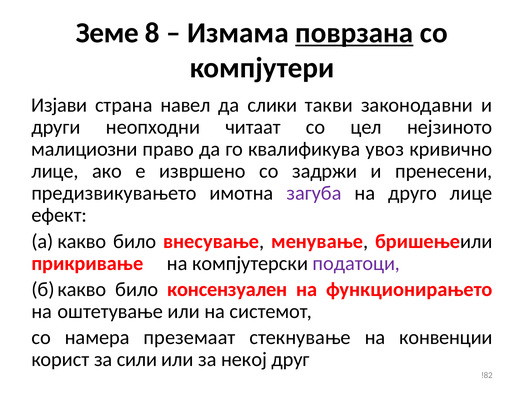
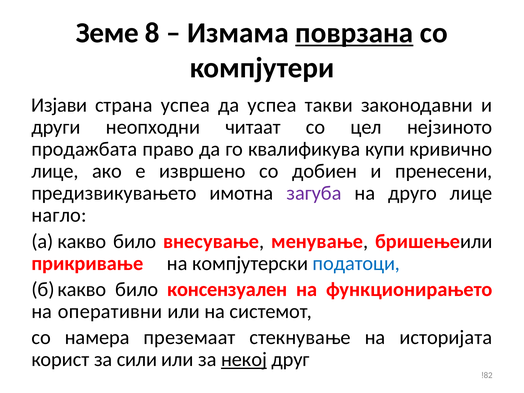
страна навел: навел -> успеа (185, 105)
да слики: слики -> успеа (272, 105)
малициозни: малициозни -> продажбата (84, 149)
увоз: увоз -> купи (385, 149)
задржи: задржи -> добиен (325, 171)
ефект: ефект -> нагло (59, 215)
податоци colour: purple -> blue (356, 263)
оштетување: оштетување -> оперативни (110, 311)
конвенции: конвенции -> историјата (446, 338)
некој underline: none -> present (244, 360)
